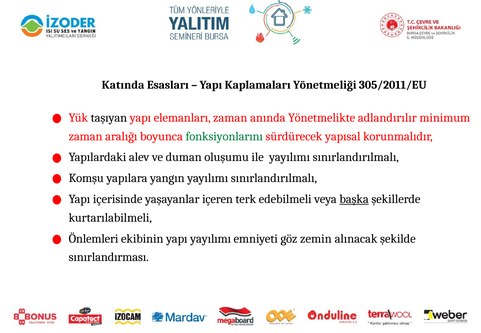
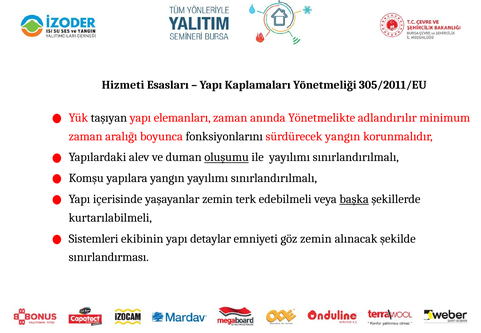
Katında: Katında -> Hizmeti (123, 85)
fonksiyonlarını colour: green -> black (224, 136)
sürdürecek yapısal: yapısal -> yangın (343, 136)
oluşumu underline: none -> present (227, 157)
yaşayanlar içeren: içeren -> zemin (218, 199)
Önlemleri: Önlemleri -> Sistemleri (94, 239)
yapı yayılımı: yayılımı -> detaylar (211, 239)
